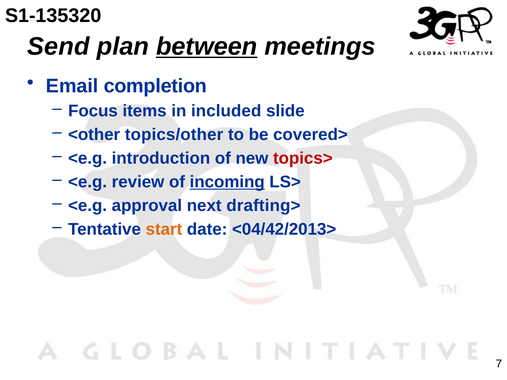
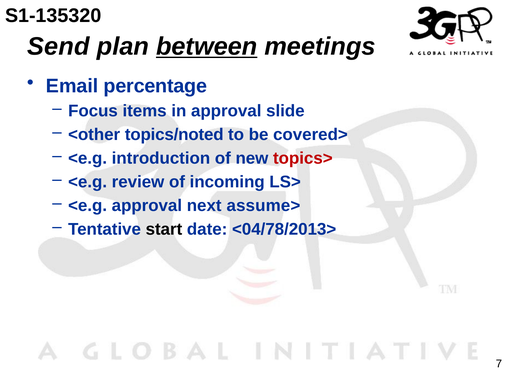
completion: completion -> percentage (155, 86)
in included: included -> approval (226, 111)
topics/other: topics/other -> topics/noted (174, 135)
incoming underline: present -> none (227, 182)
drafting>: drafting> -> assume> (263, 206)
start colour: orange -> black (164, 229)
<04/42/2013>: <04/42/2013> -> <04/78/2013> (284, 229)
